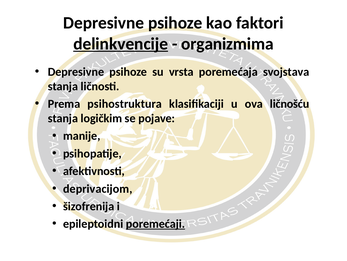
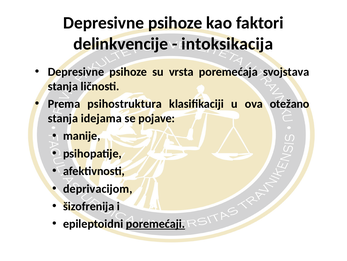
delinkvencije underline: present -> none (121, 44)
organizmima: organizmima -> intoksikacija (227, 44)
ličnošću: ličnošću -> otežano (290, 104)
logičkim: logičkim -> idejama (101, 118)
